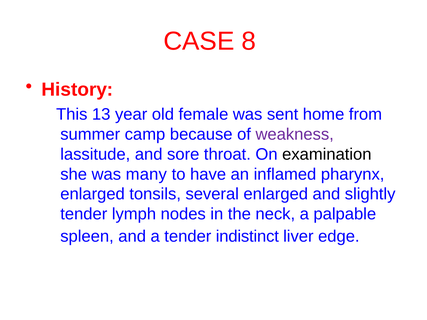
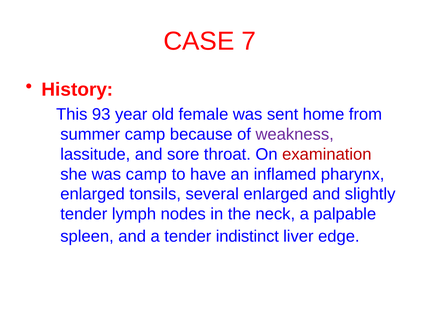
8: 8 -> 7 (249, 41)
13: 13 -> 93 (101, 115)
examination colour: black -> red (327, 154)
was many: many -> camp (146, 174)
